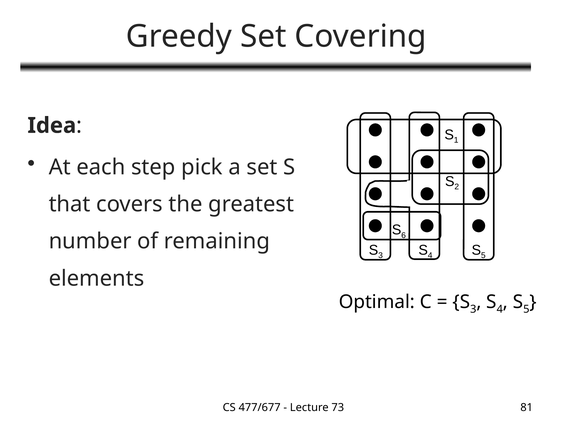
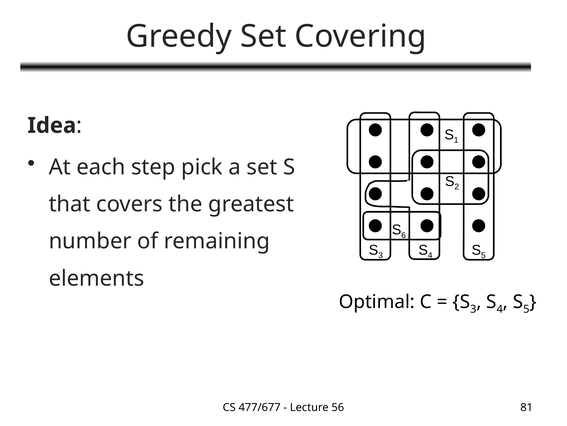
73: 73 -> 56 (338, 407)
